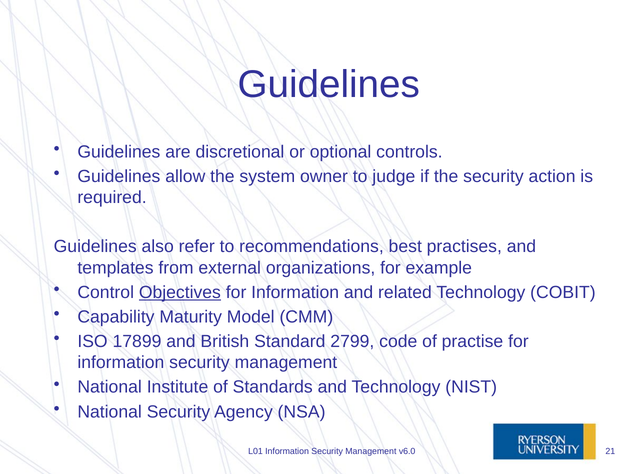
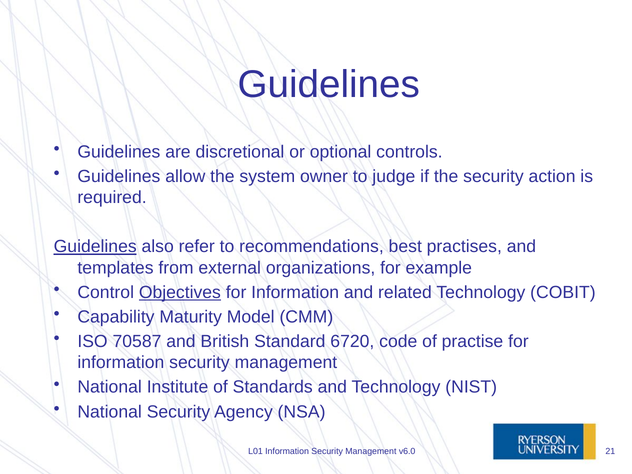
Guidelines underline: none -> present (95, 247)
17899: 17899 -> 70587 (137, 342)
2799: 2799 -> 6720 (352, 342)
